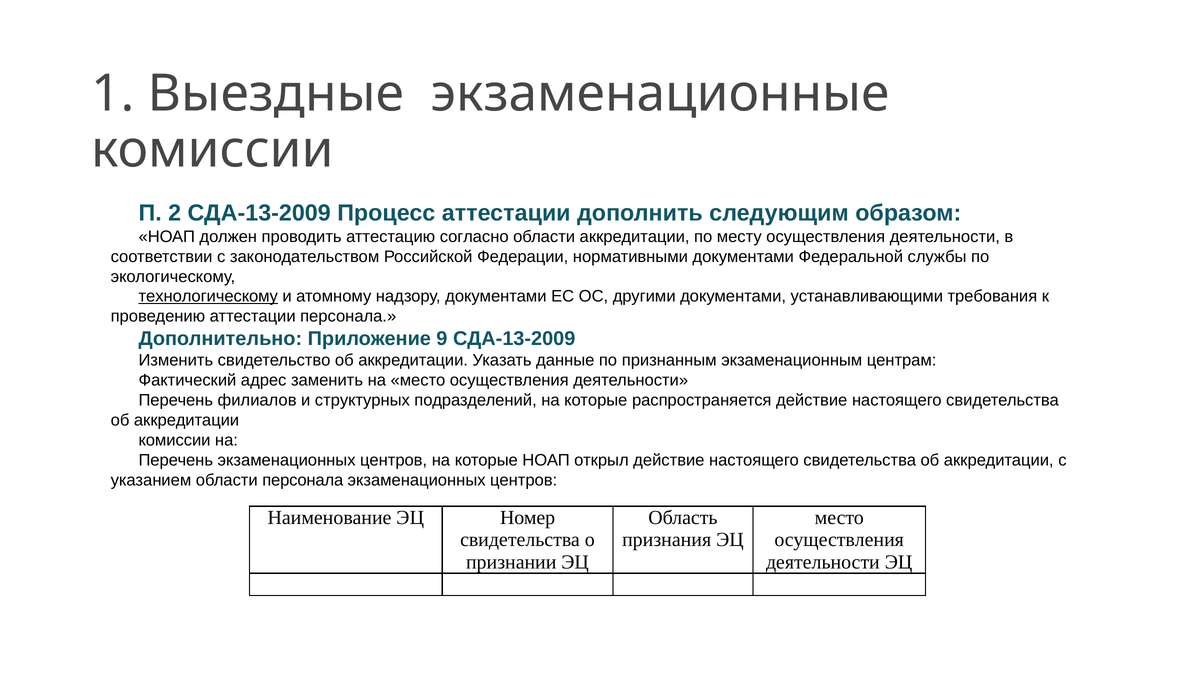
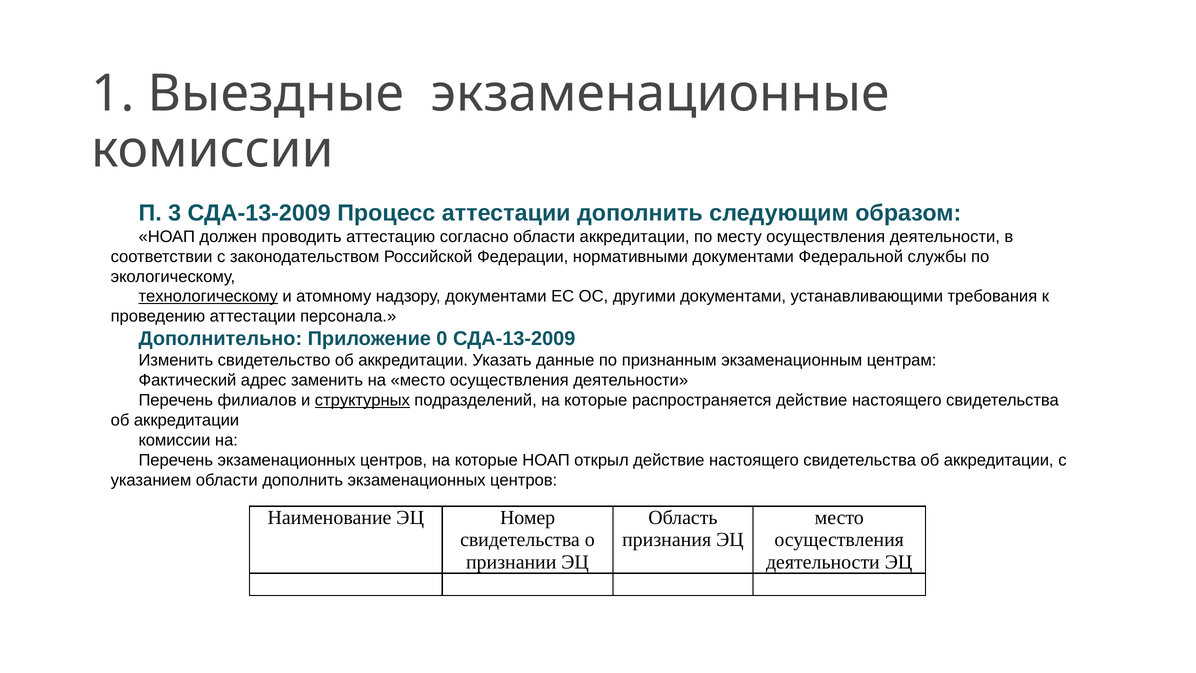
2: 2 -> 3 (175, 213)
9: 9 -> 0 (442, 339)
структурных underline: none -> present (362, 400)
области персонала: персонала -> дополнить (303, 480)
